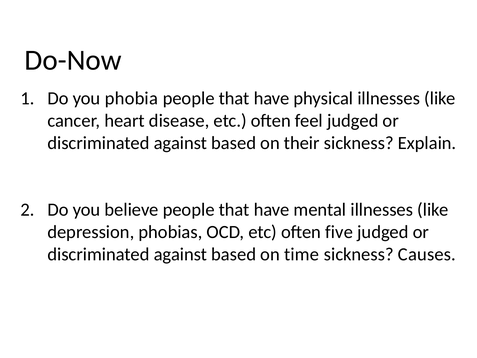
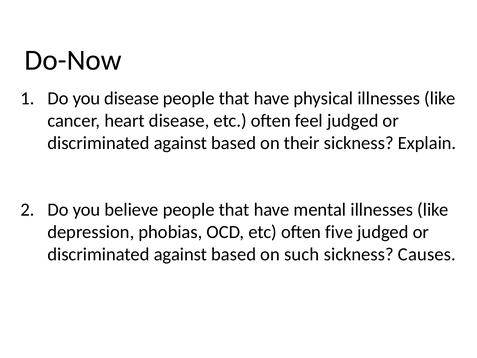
you phobia: phobia -> disease (132, 98)
time: time -> such (302, 254)
